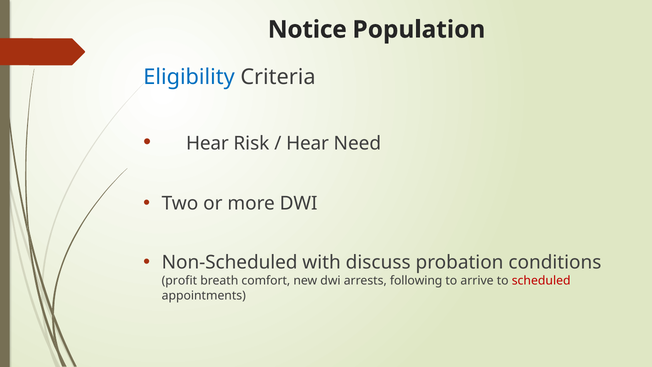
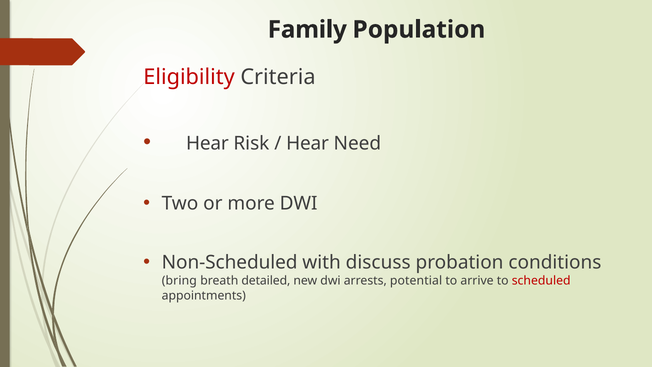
Notice: Notice -> Family (307, 30)
Eligibility colour: blue -> red (189, 77)
profit: profit -> bring (179, 281)
comfort: comfort -> detailed (266, 281)
following: following -> potential (416, 281)
